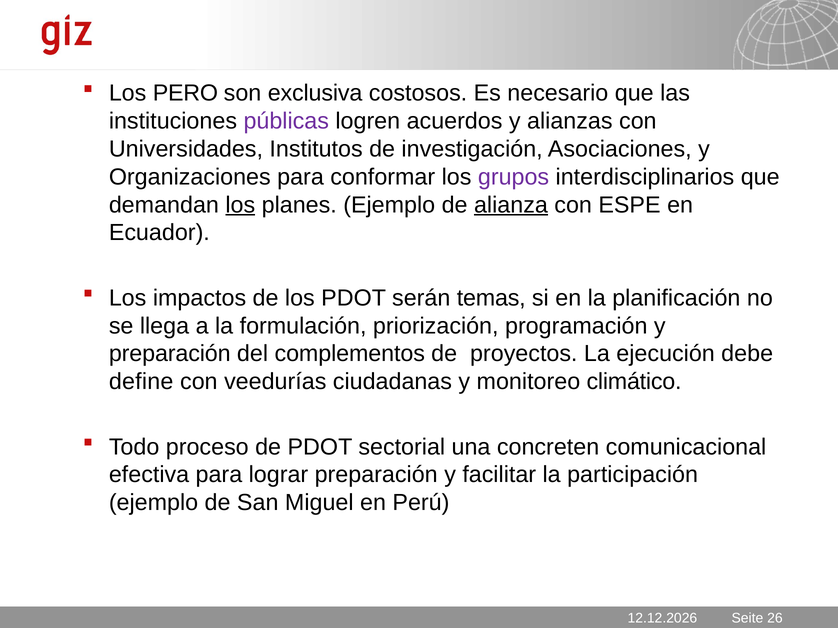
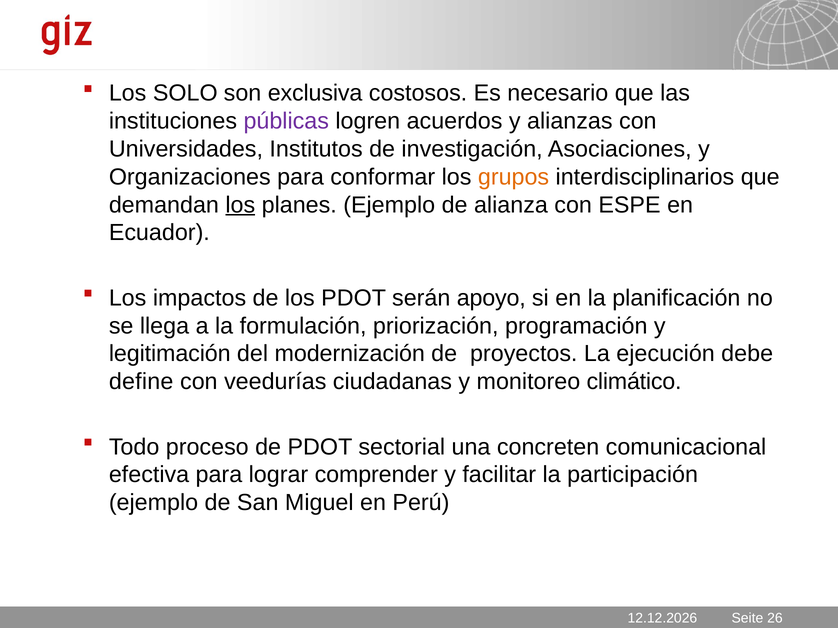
PERO: PERO -> SOLO (185, 93)
grupos colour: purple -> orange (514, 177)
alianza underline: present -> none (511, 205)
temas: temas -> apoyo (491, 298)
preparación: preparación -> legitimación (170, 354)
complementos: complementos -> modernización (350, 354)
lograr preparación: preparación -> comprender (376, 475)
